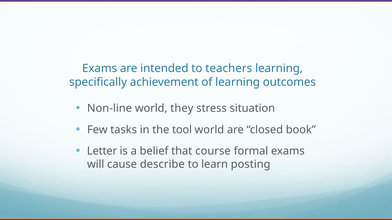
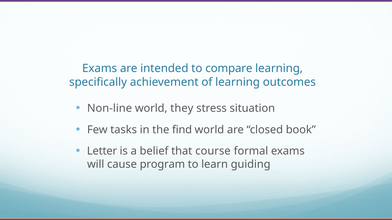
teachers: teachers -> compare (229, 69)
tool: tool -> find (182, 130)
describe: describe -> program (162, 165)
posting: posting -> guiding (251, 165)
